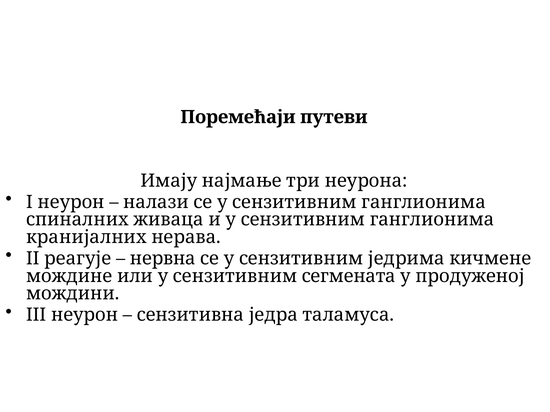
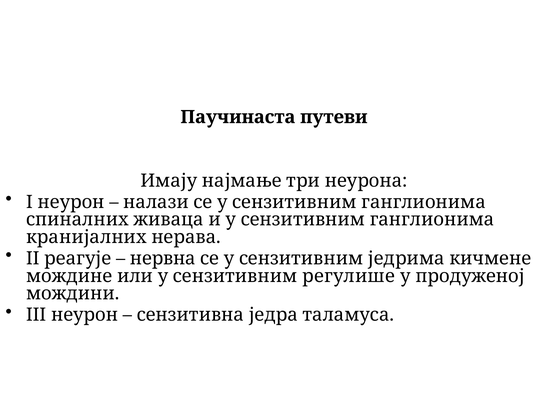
Поремећаји: Поремећаји -> Паучинаста (238, 117)
сегмената: сегмената -> регулише (349, 276)
